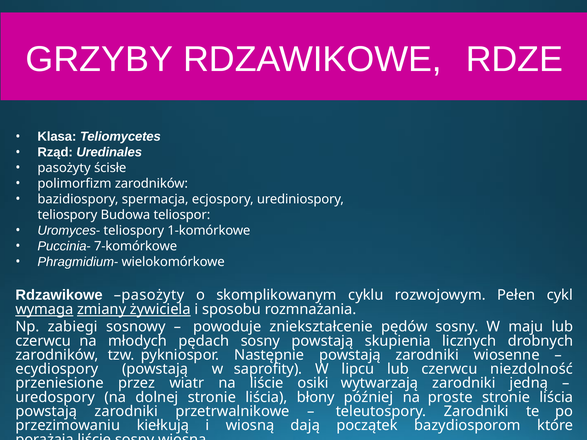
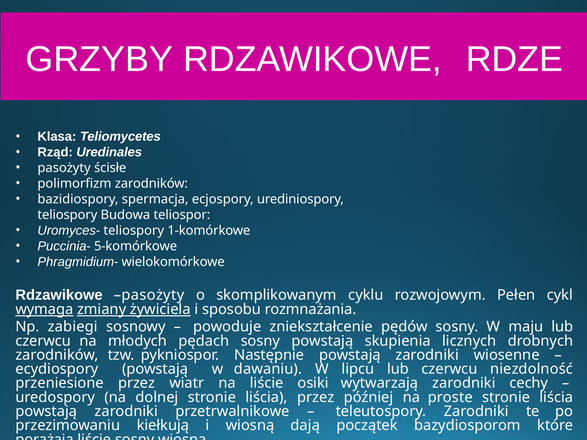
7-komórkowe: 7-komórkowe -> 5-komórkowe (136, 246)
saprofity: saprofity -> dawaniu (268, 369)
jedną: jedną -> cechy (529, 383)
liścia błony: błony -> przez (316, 397)
